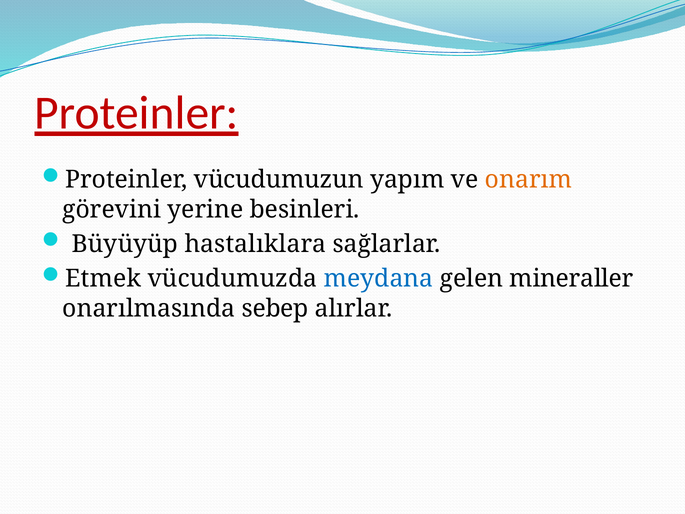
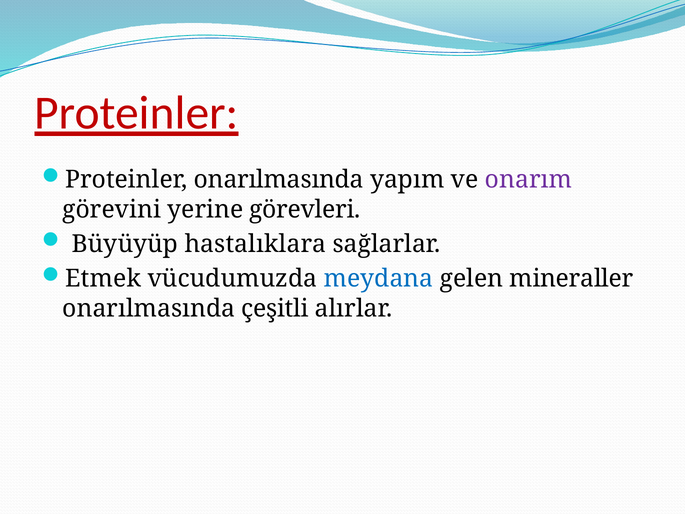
Proteinler vücudumuzun: vücudumuzun -> onarılmasında (279, 180)
onarım colour: orange -> purple (528, 180)
besinleri: besinleri -> görevleri (305, 209)
sebep: sebep -> çeşitli (275, 308)
